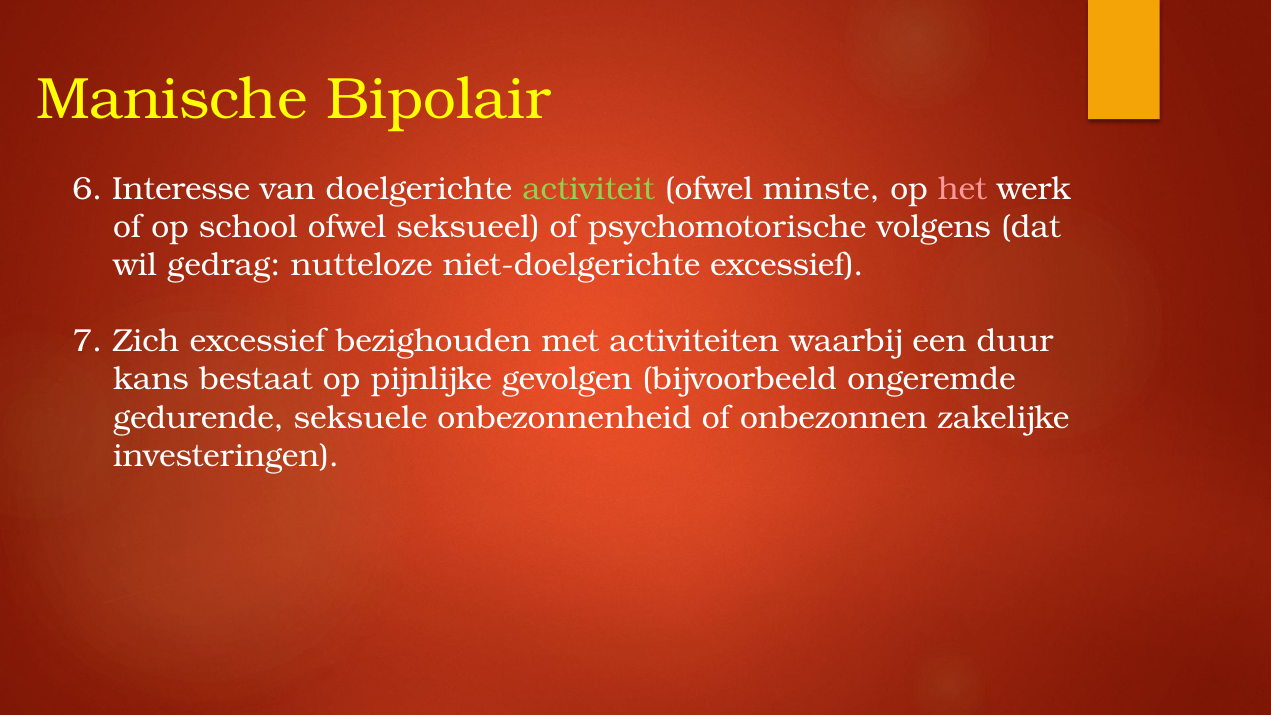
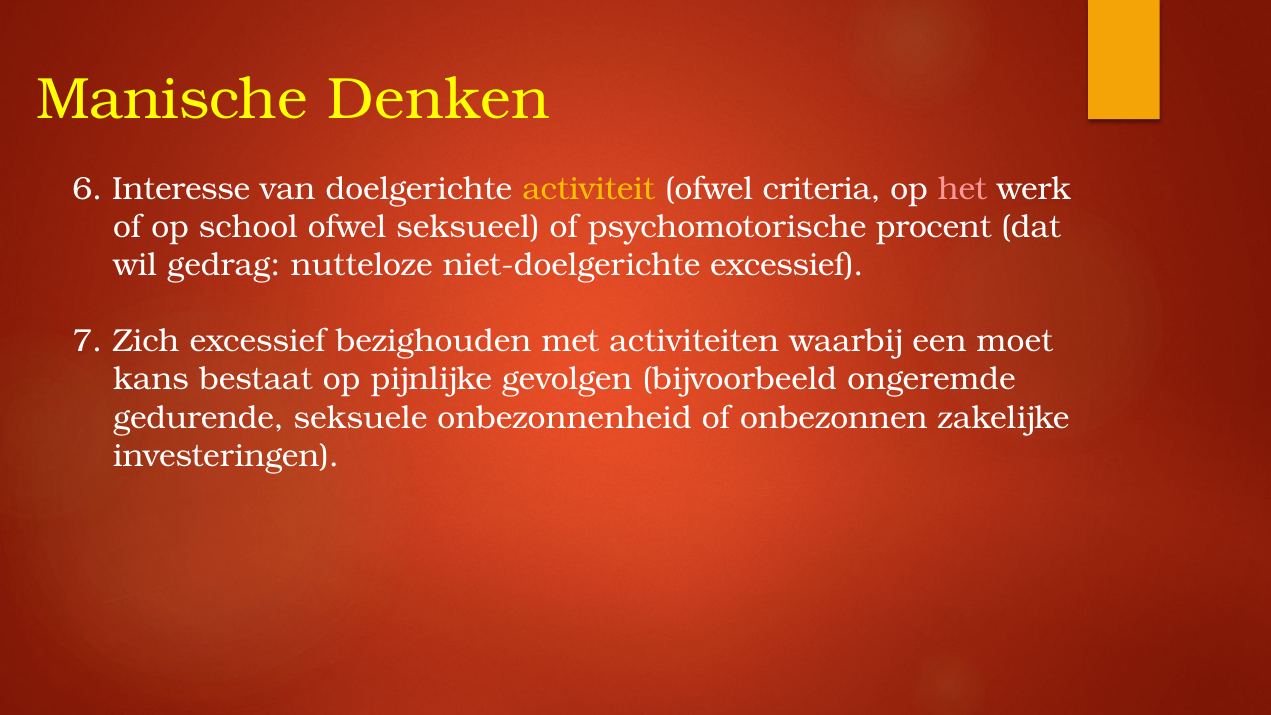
Bipolair: Bipolair -> Denken (439, 99)
activiteit colour: light green -> yellow (589, 189)
minste: minste -> criteria (822, 189)
volgens: volgens -> procent (934, 227)
duur: duur -> moet (1015, 341)
